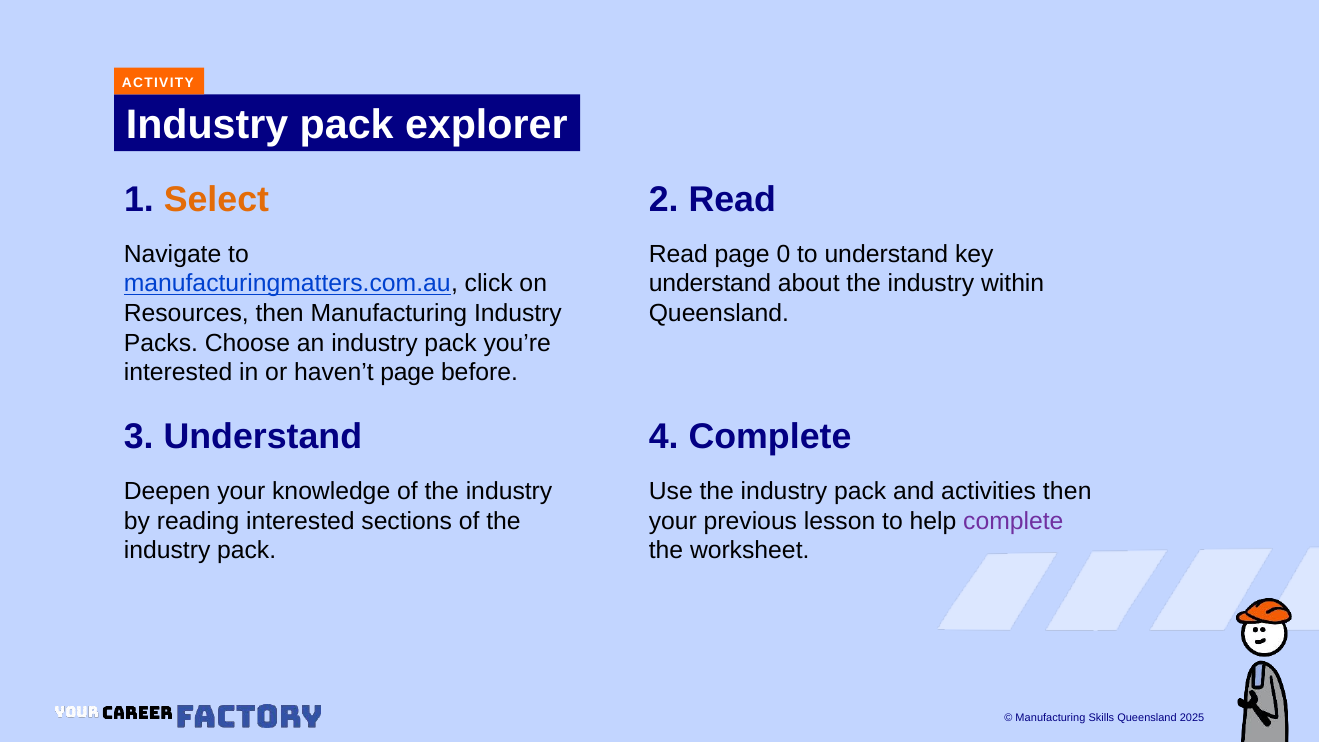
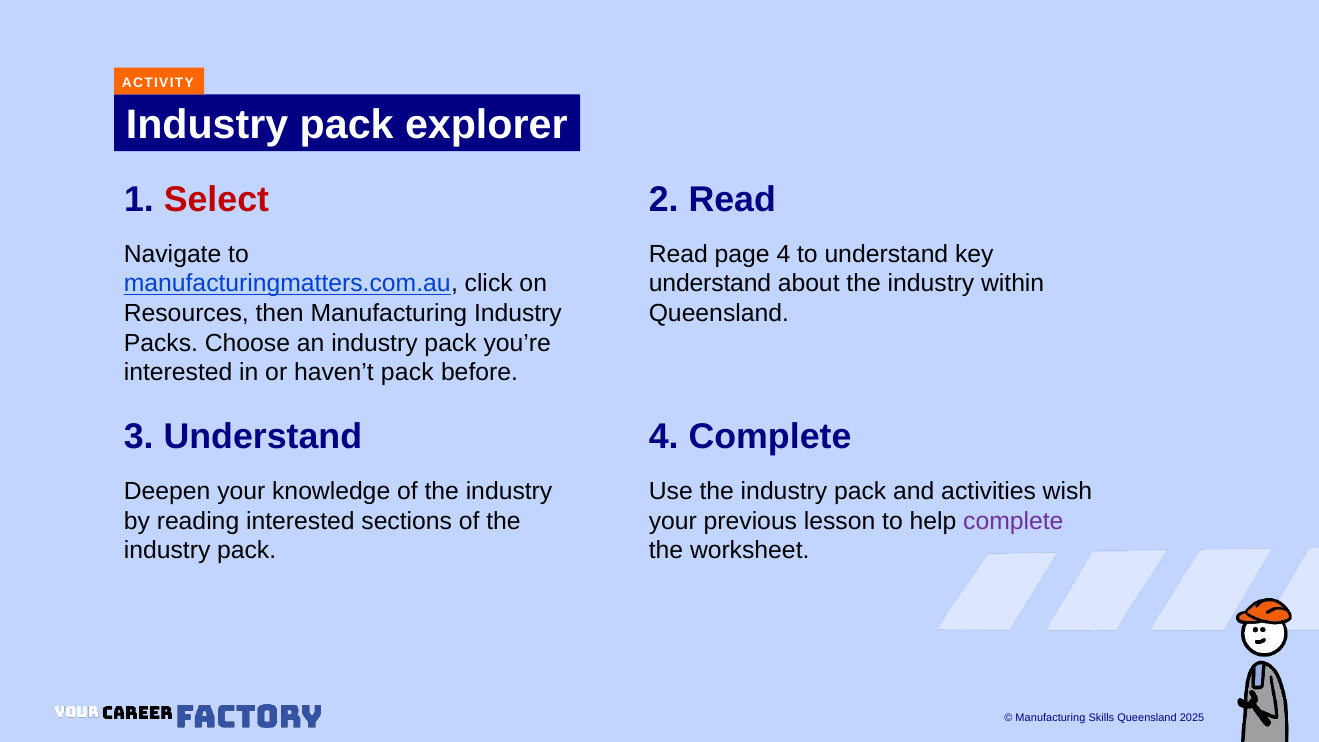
Select colour: orange -> red (216, 200)
page 0: 0 -> 4 (783, 254)
haven’t page: page -> pack (407, 373)
activities then: then -> wish (1067, 491)
